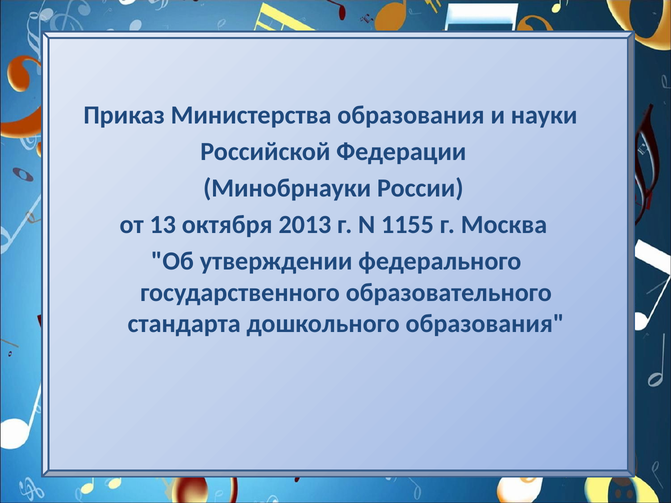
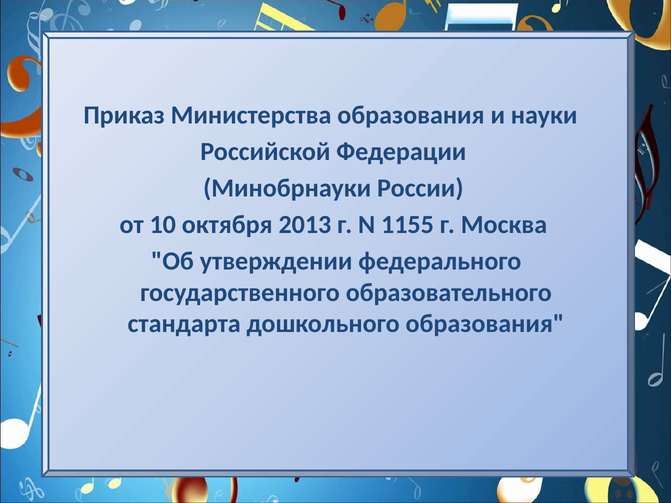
13: 13 -> 10 (163, 225)
